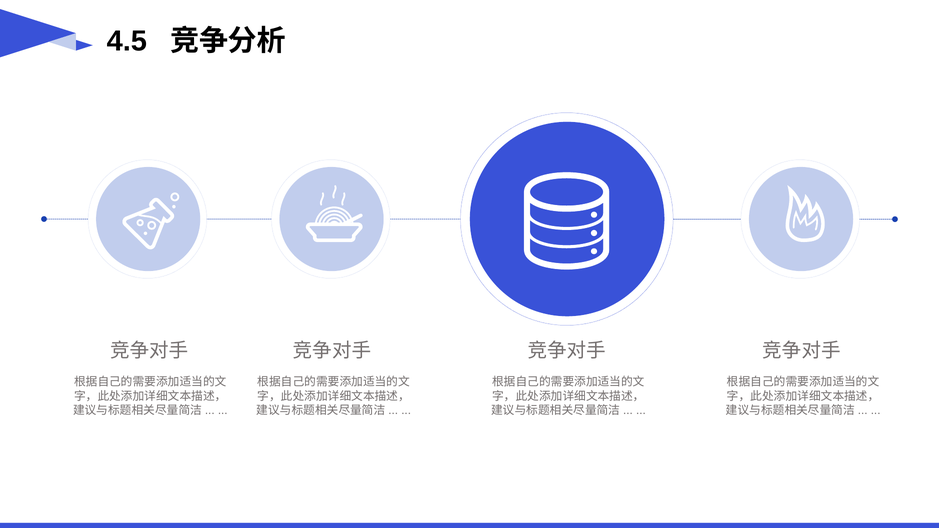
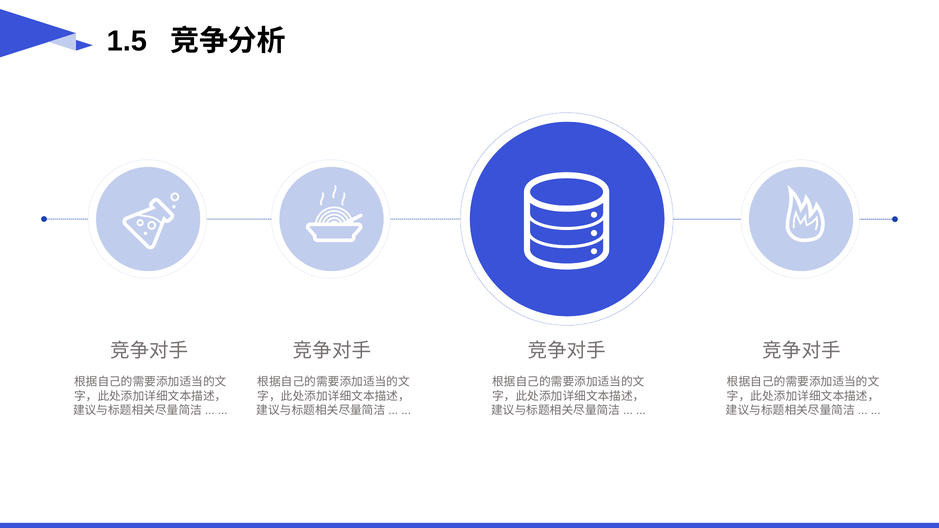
4.5: 4.5 -> 1.5 (127, 41)
